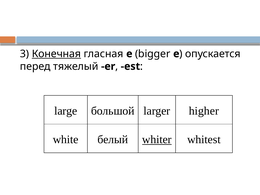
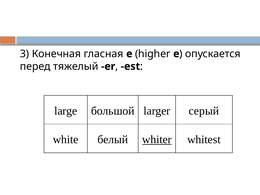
Конечная underline: present -> none (56, 54)
bigger: bigger -> higher (153, 54)
higher: higher -> серый (204, 111)
